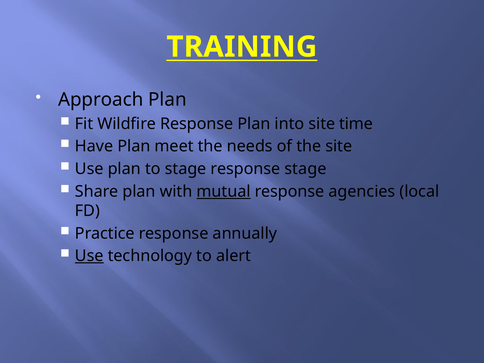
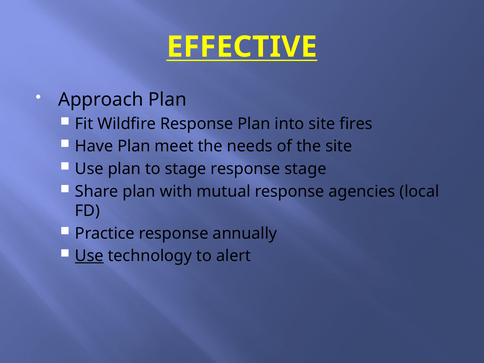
TRAINING: TRAINING -> EFFECTIVE (242, 47)
time: time -> fires (356, 124)
mutual underline: present -> none (224, 191)
